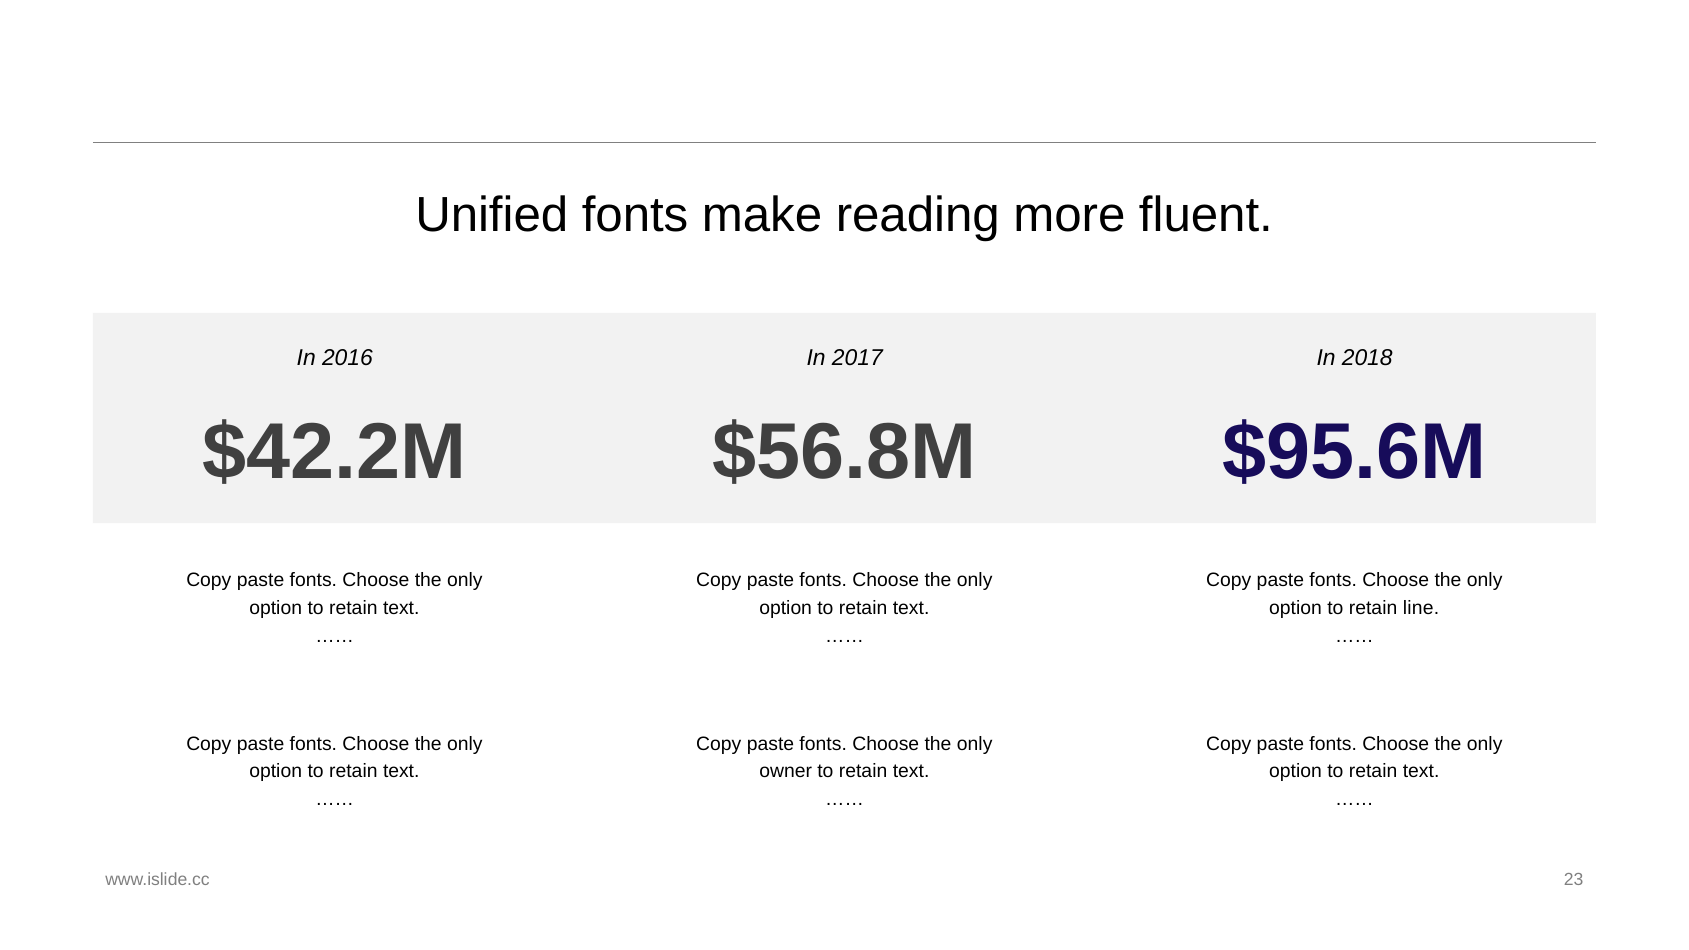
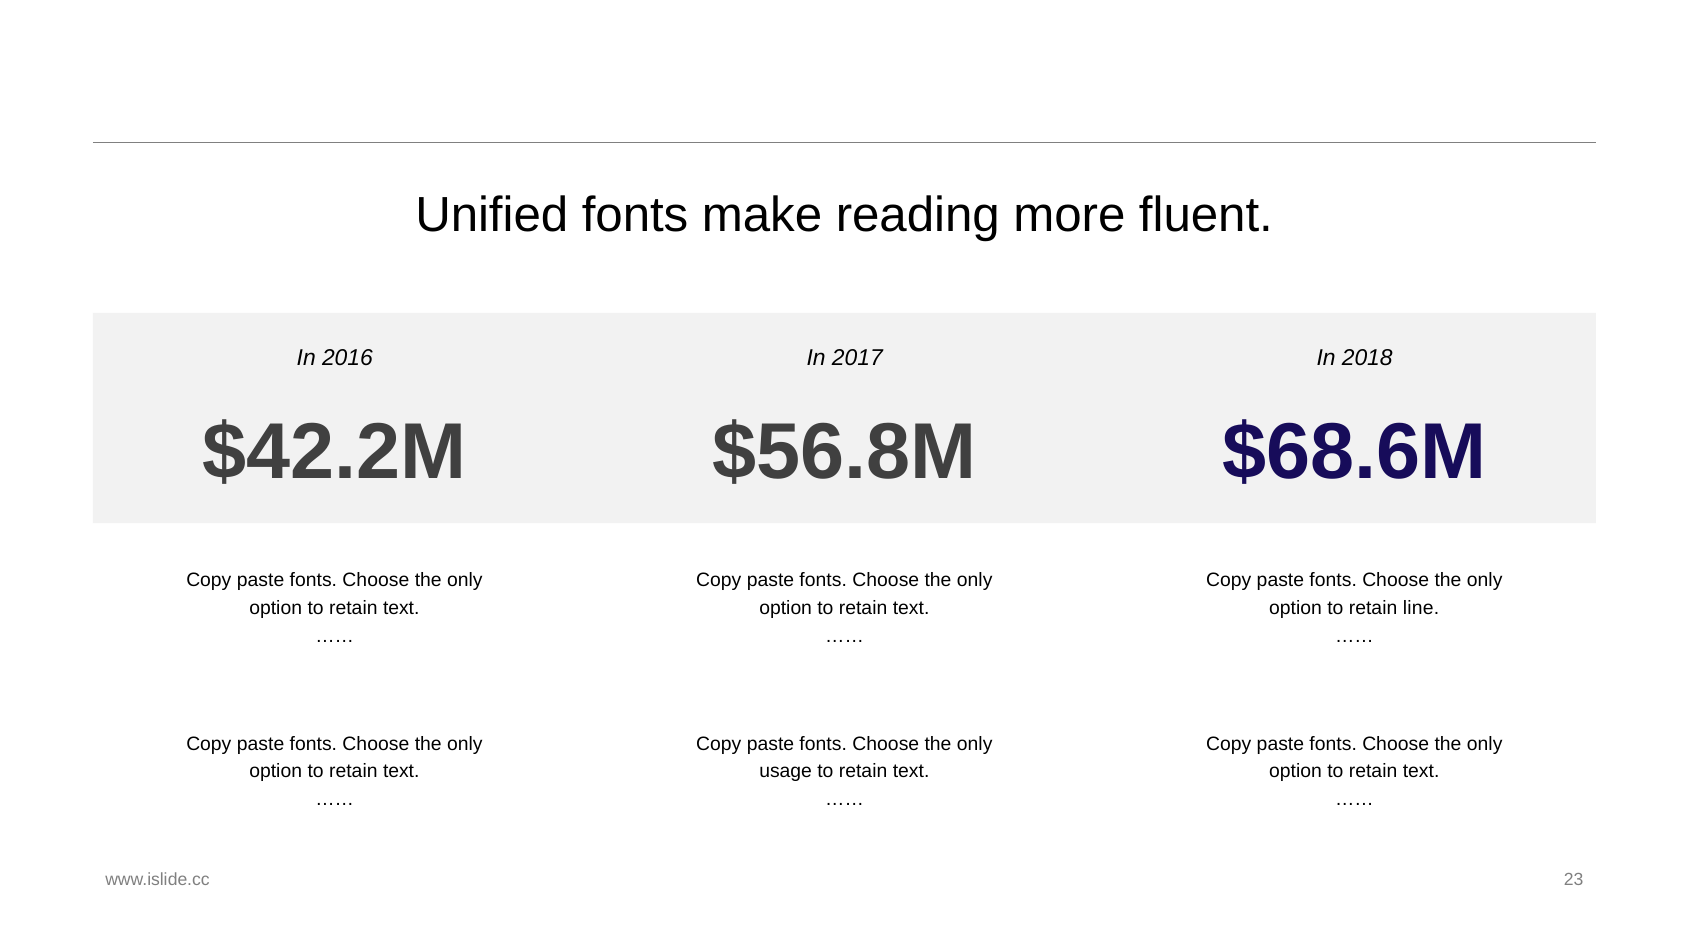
$95.6M: $95.6M -> $68.6M (1355, 453)
owner: owner -> usage (786, 772)
